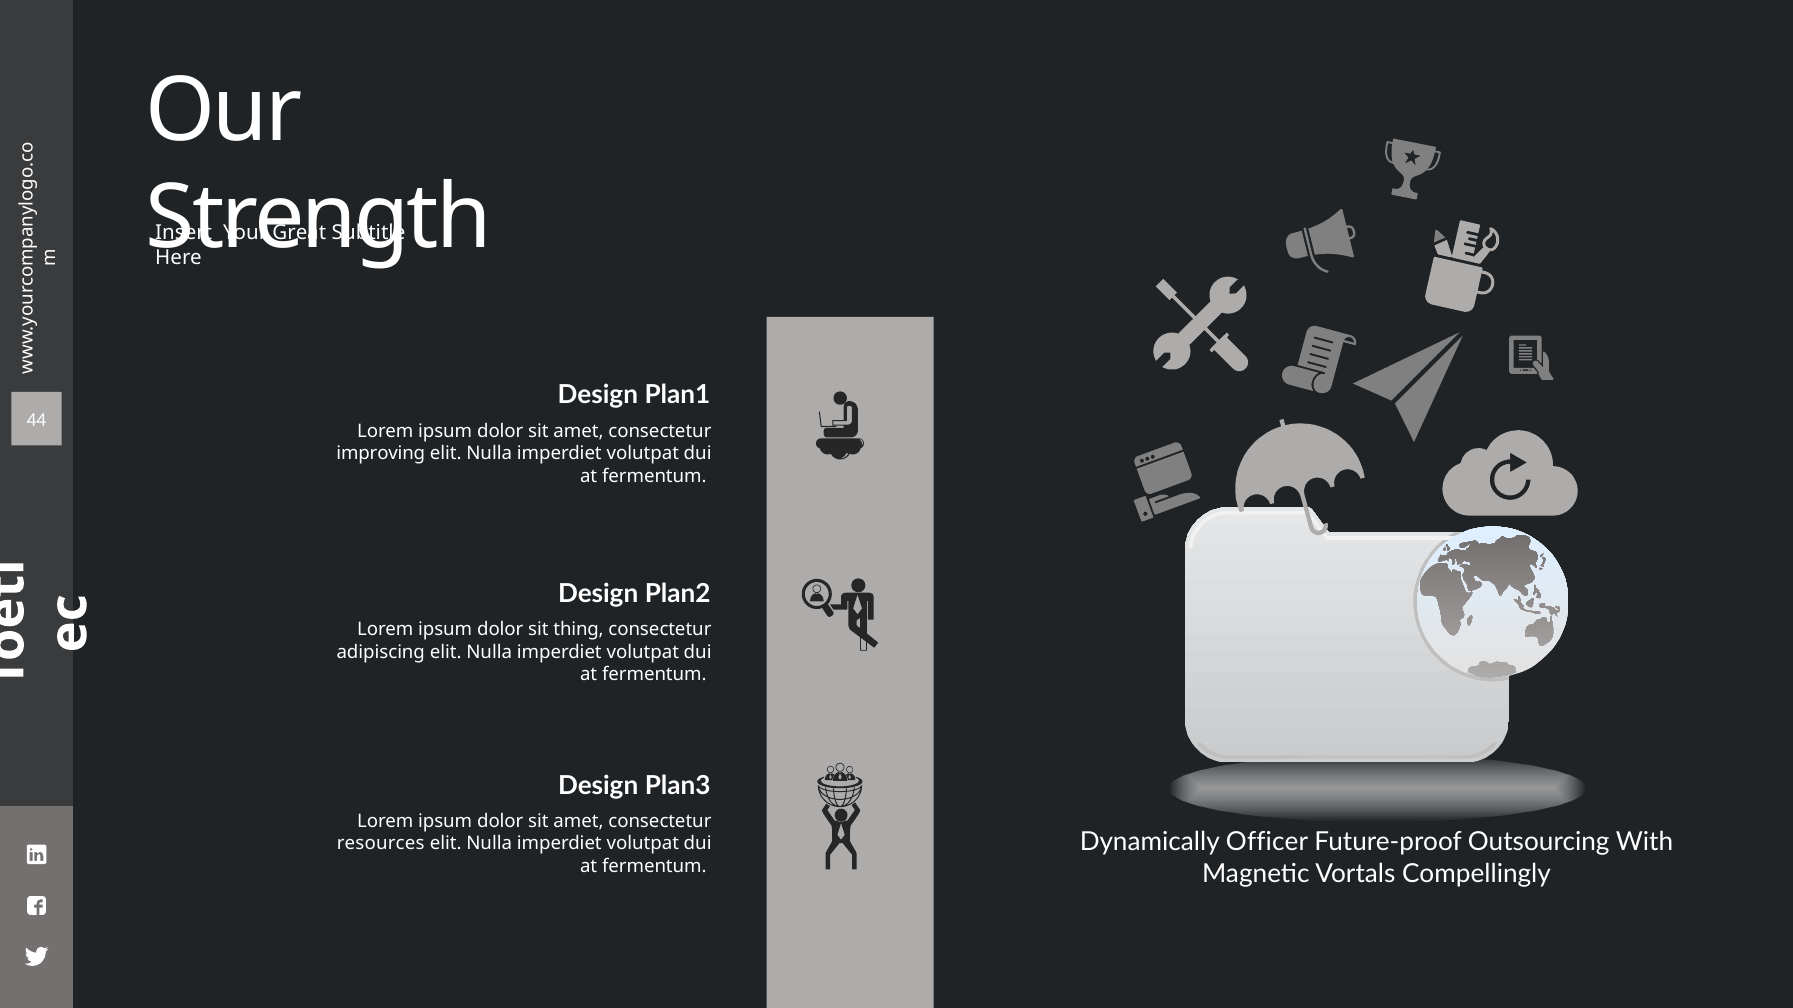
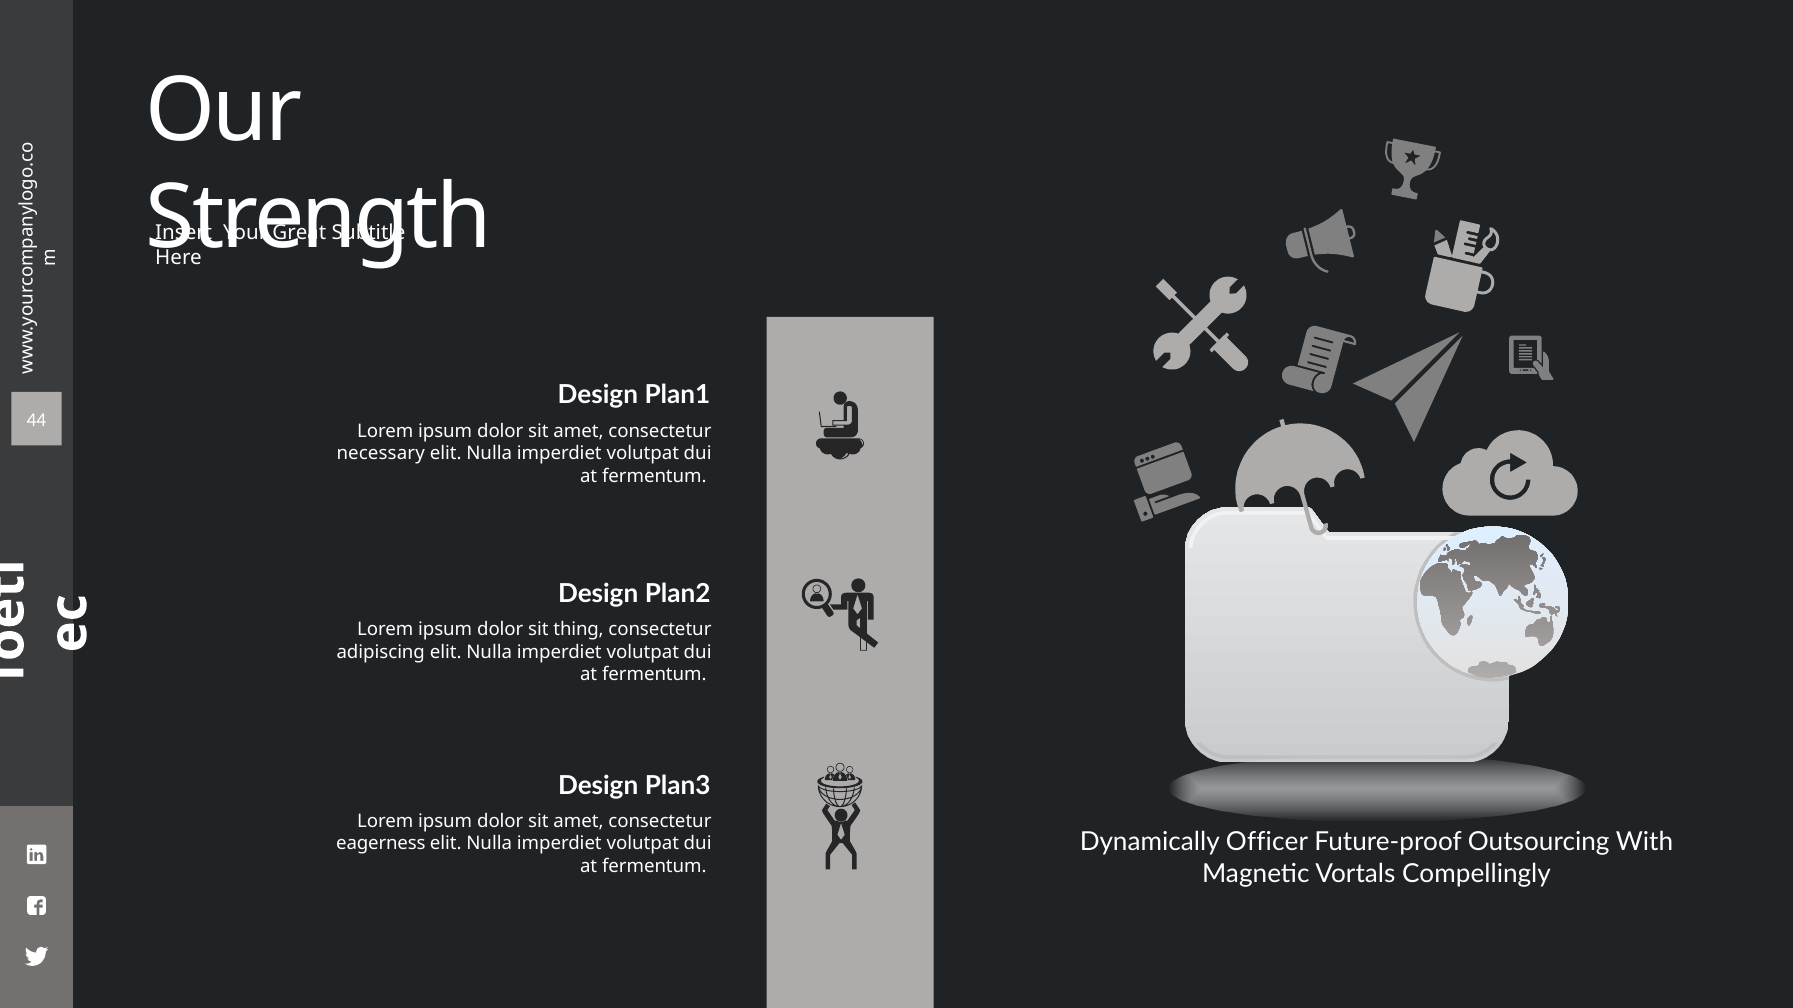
improving: improving -> necessary (381, 454)
resources: resources -> eagerness (381, 844)
